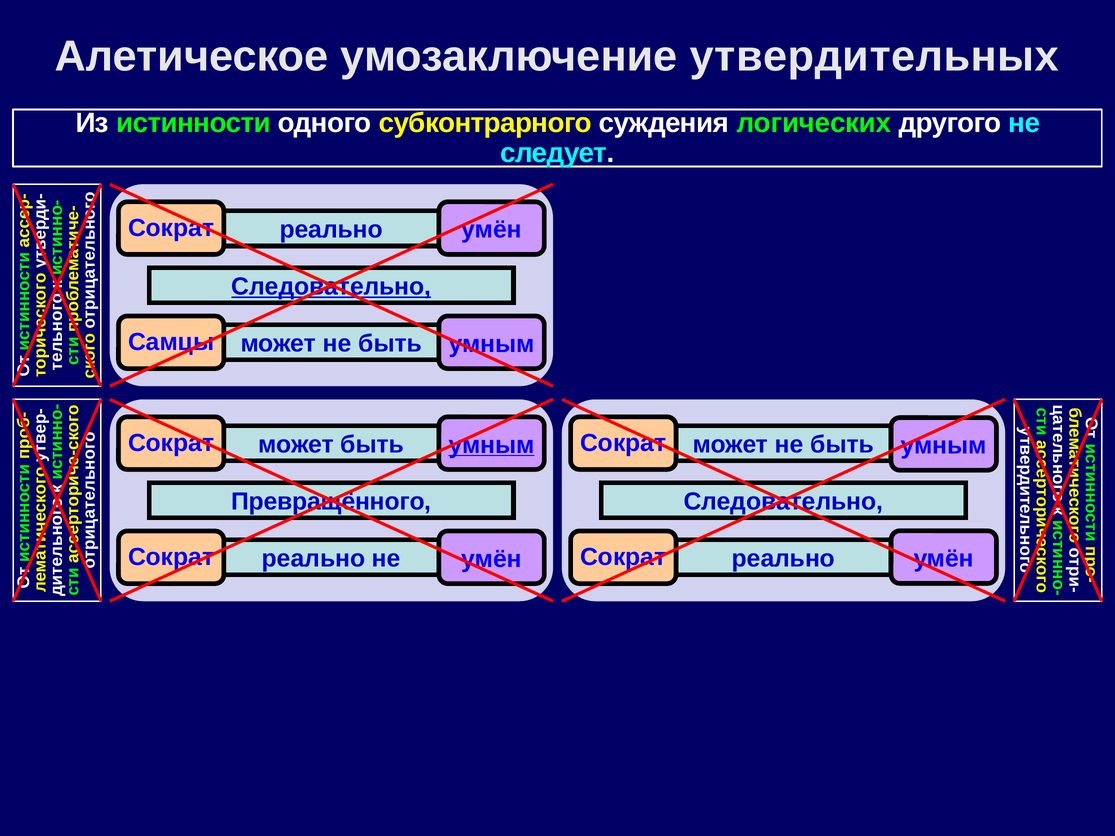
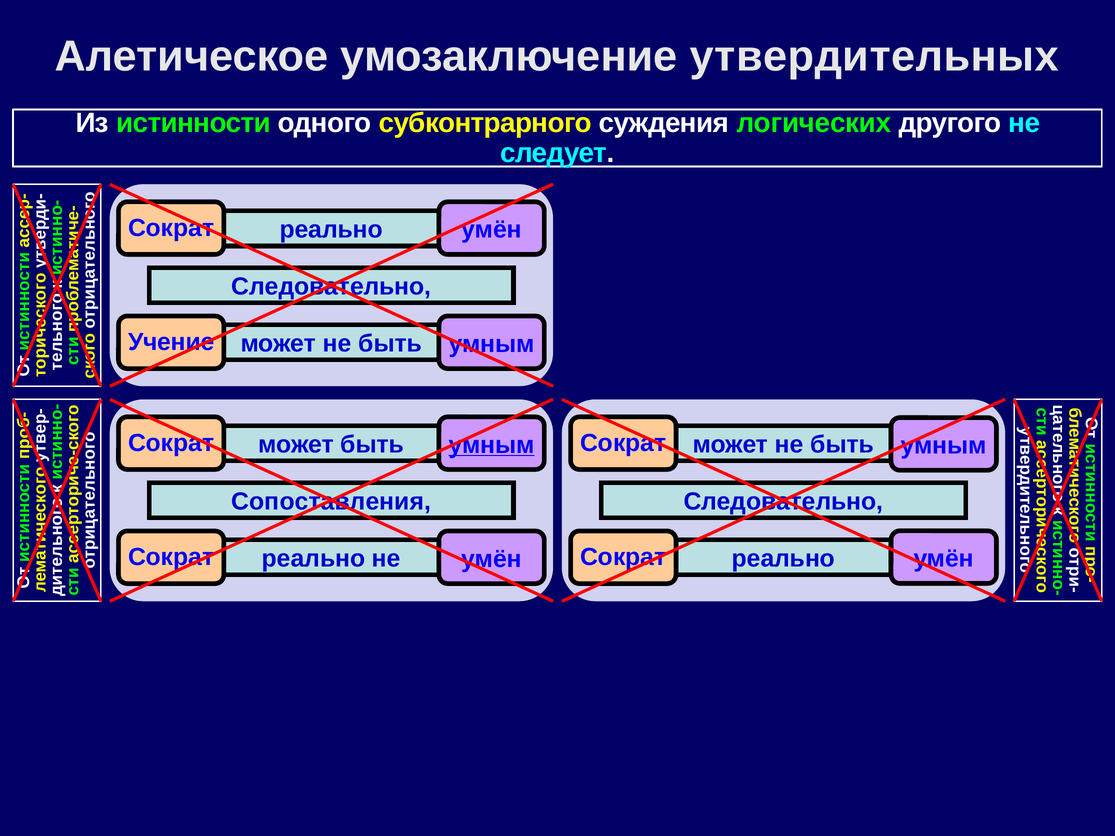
Следовательно underline: present -> none (331, 287)
Самцы: Самцы -> Учение (171, 342)
Превращённого: Превращённого -> Сопоставления (331, 502)
